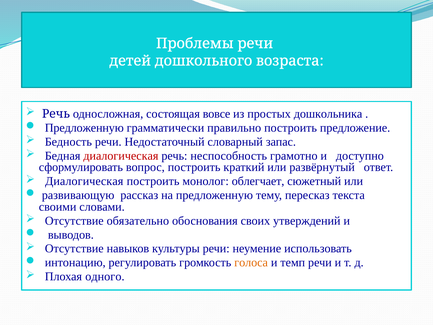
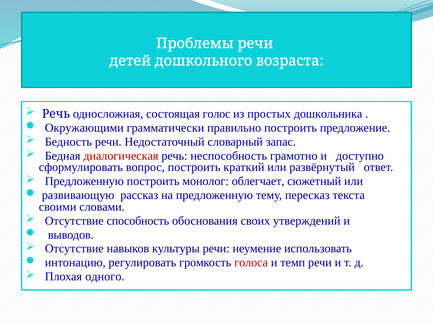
вовсе: вовсе -> голос (217, 114)
Предложенную: Предложенную -> Окружающими (84, 128)
Диалогическая: Диалогическая -> Предложенную (84, 181)
обязательно: обязательно -> способность (138, 221)
голоса colour: orange -> red (251, 262)
